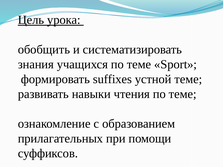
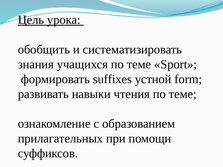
устной теме: теме -> form (188, 79)
